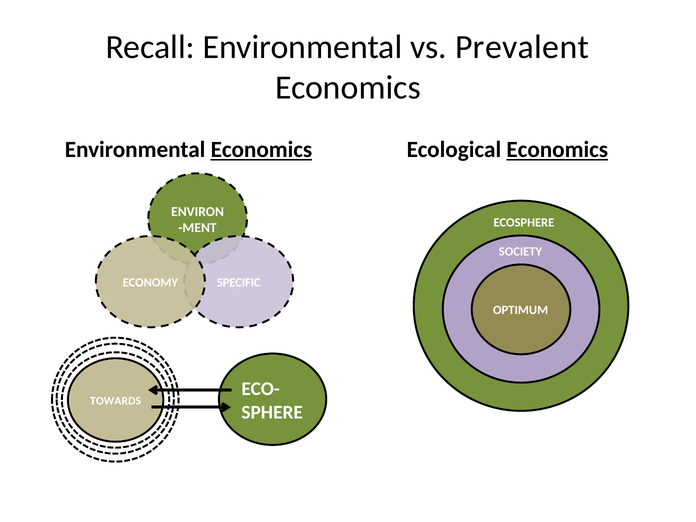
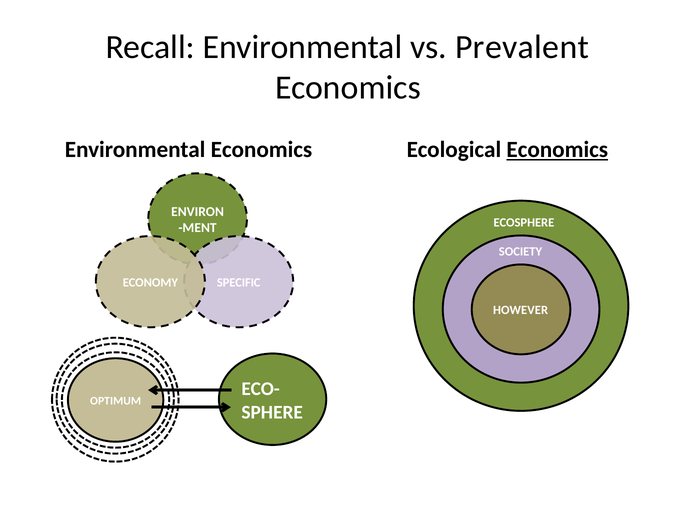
Economics underline: present -> none (261, 150)
OPTIMUM: OPTIMUM -> HOWEVER (521, 310)
TOWARDS: TOWARDS -> OPTIMUM (116, 401)
